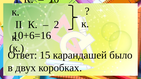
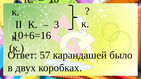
2: 2 -> 3 (57, 25)
15: 15 -> 57 (45, 55)
